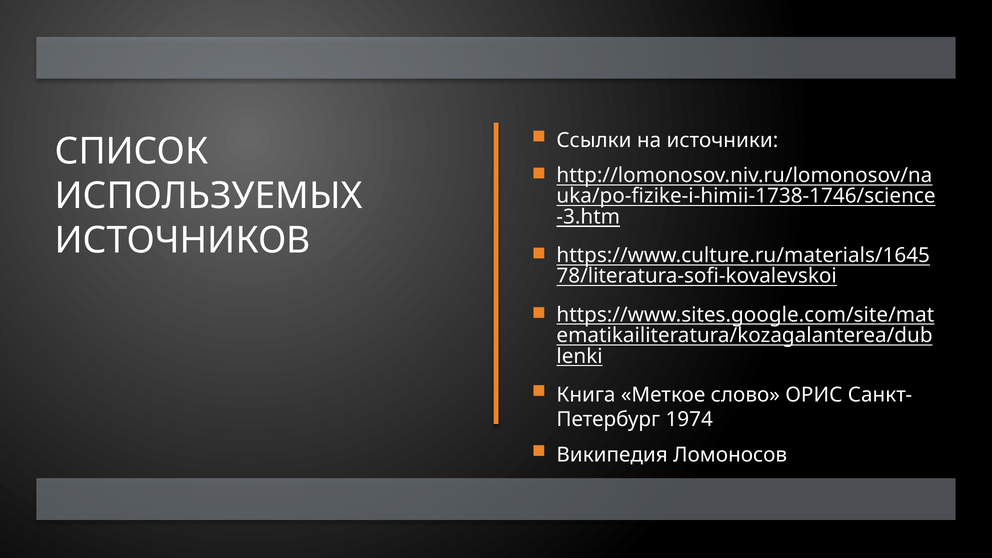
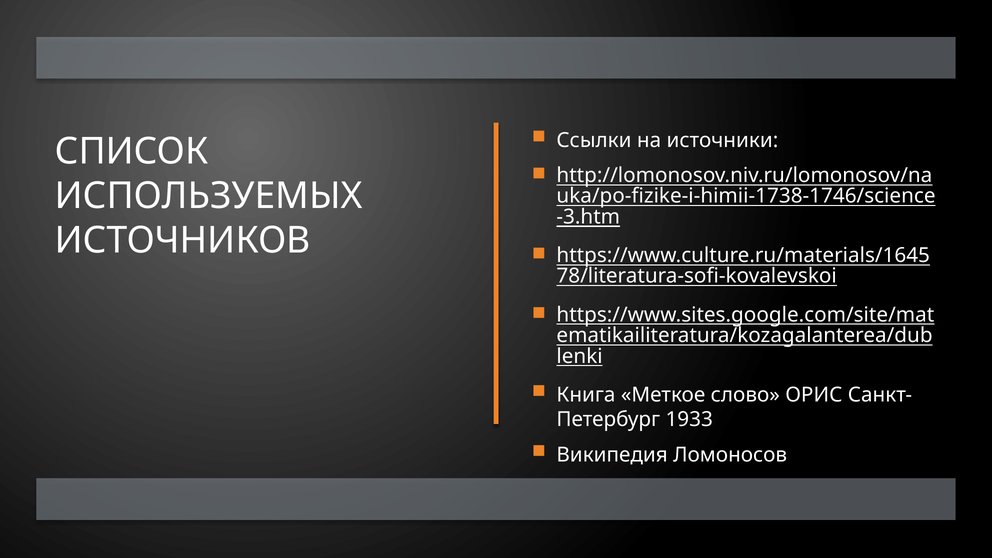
1974: 1974 -> 1933 (689, 420)
